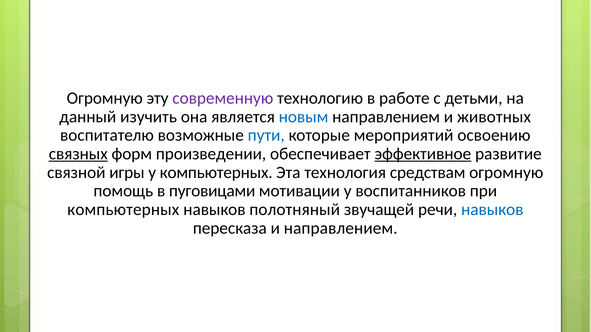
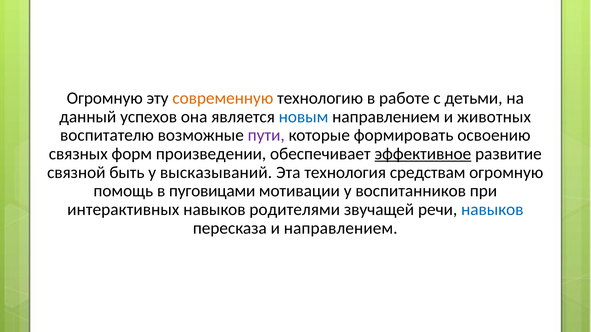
современную colour: purple -> orange (223, 98)
изучить: изучить -> успехов (149, 117)
пути colour: blue -> purple (266, 135)
мероприятий: мероприятий -> формировать (404, 135)
связных underline: present -> none (78, 154)
игры: игры -> быть (127, 173)
у компьютерных: компьютерных -> высказываний (216, 173)
компьютерных: компьютерных -> интерактивных (123, 210)
полотняный: полотняный -> родителями (295, 210)
